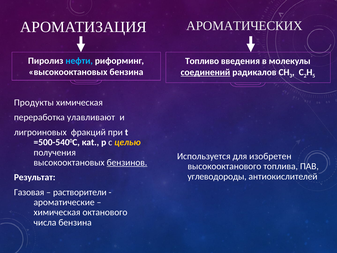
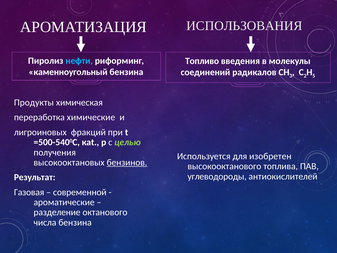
АРОМАТИЧЕСКИХ: АРОМАТИЧЕСКИХ -> ИСПОЛЬЗОВАНИЯ (244, 26)
высокооктановых: высокооктановых -> каменноугольный (68, 72)
соединений underline: present -> none (205, 72)
улавливают: улавливают -> химические (91, 117)
целью colour: yellow -> light green (127, 142)
растворители: растворители -> современной (80, 192)
химическая: химическая -> разделение (57, 212)
